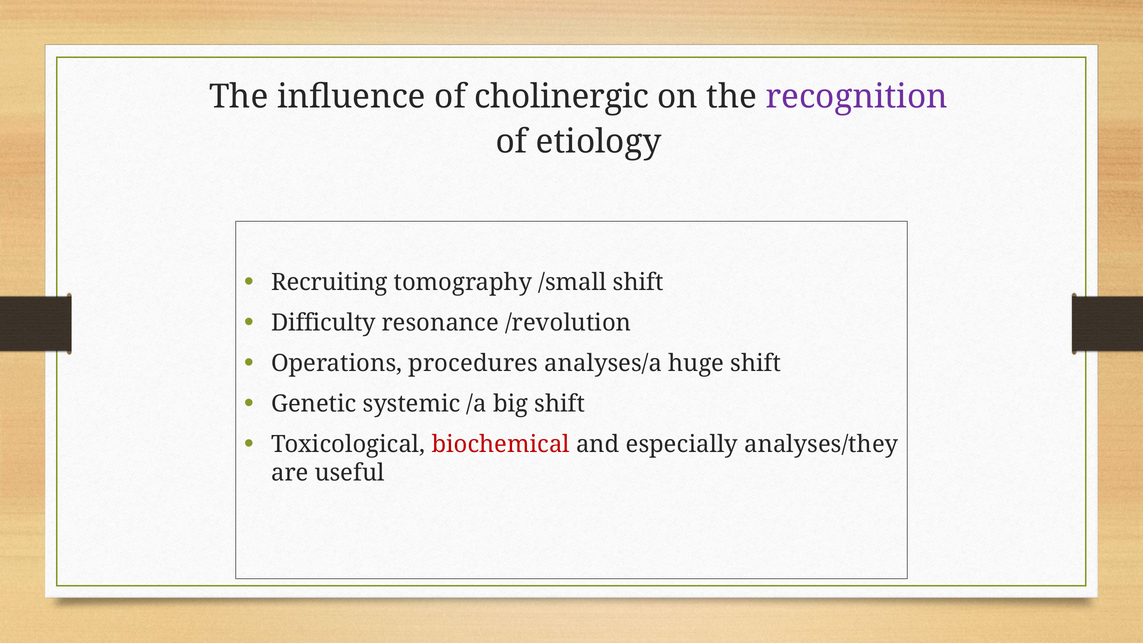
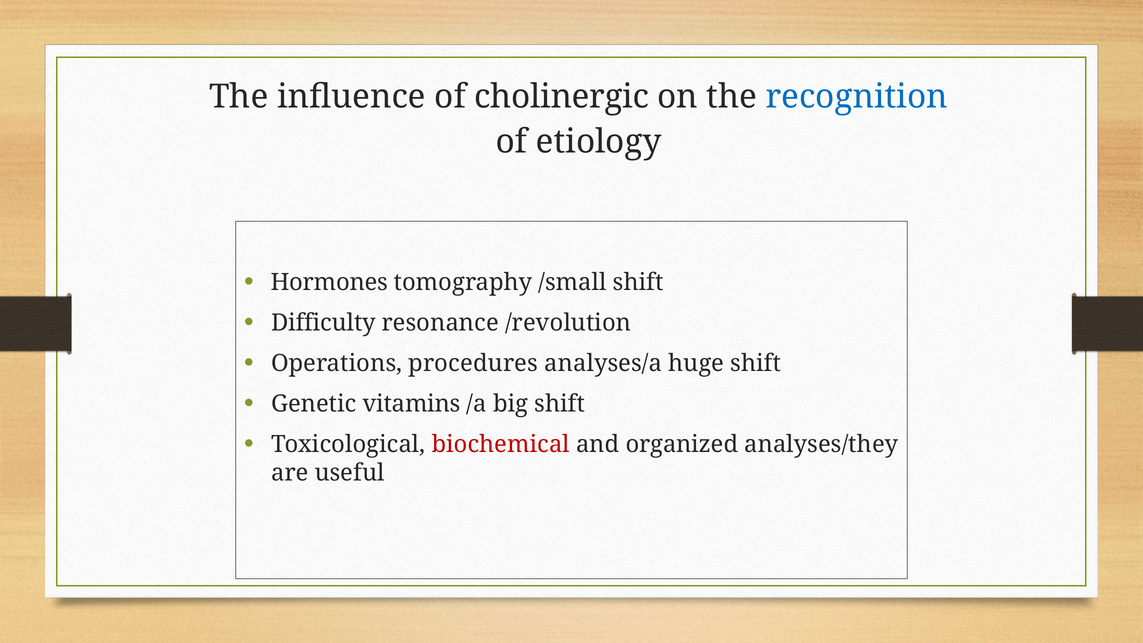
recognition colour: purple -> blue (857, 97)
Recruiting: Recruiting -> Hormones (329, 282)
systemic: systemic -> vitamins (412, 404)
especially: especially -> organized (682, 444)
